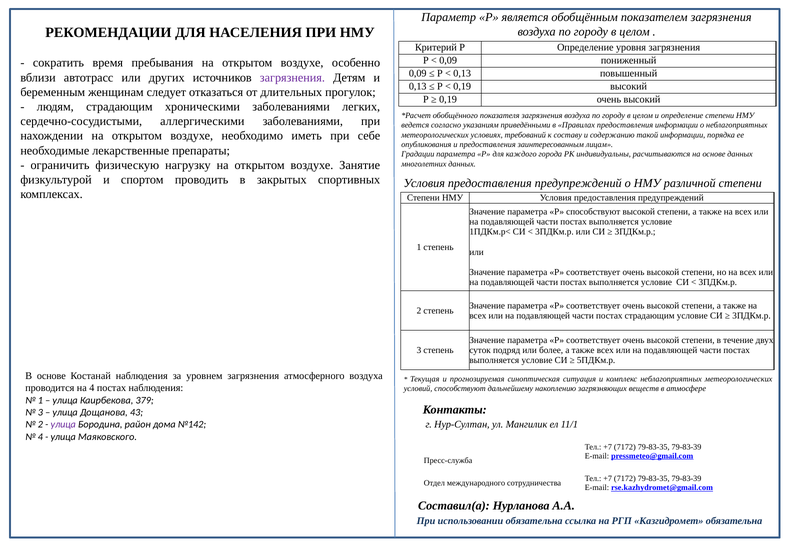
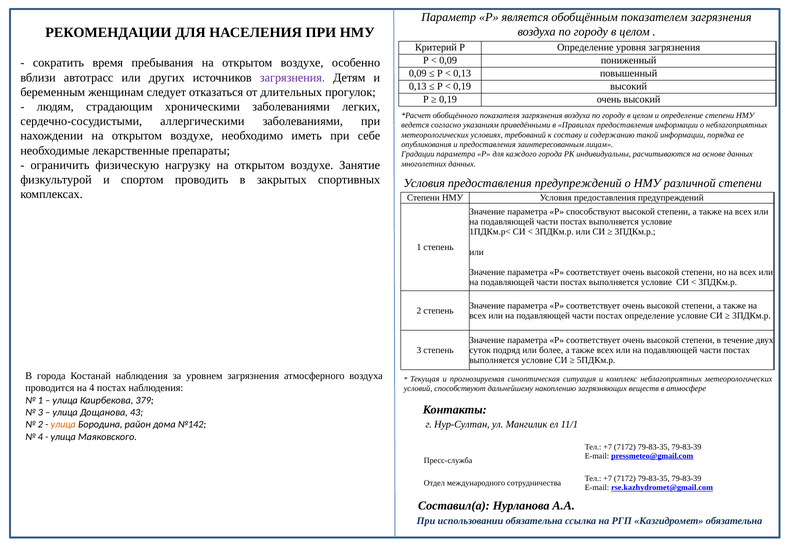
постах страдающим: страдающим -> определение (650, 316)
В основе: основе -> города (51, 376)
улица colour: purple -> orange (63, 425)
